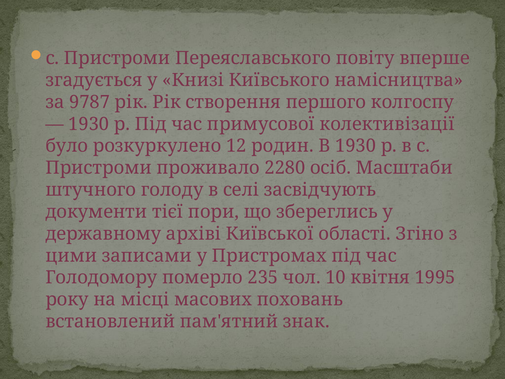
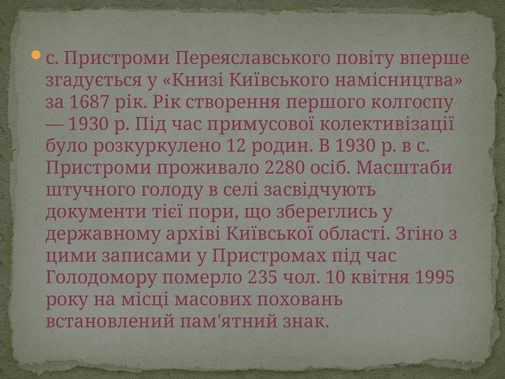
9787: 9787 -> 1687 (90, 102)
